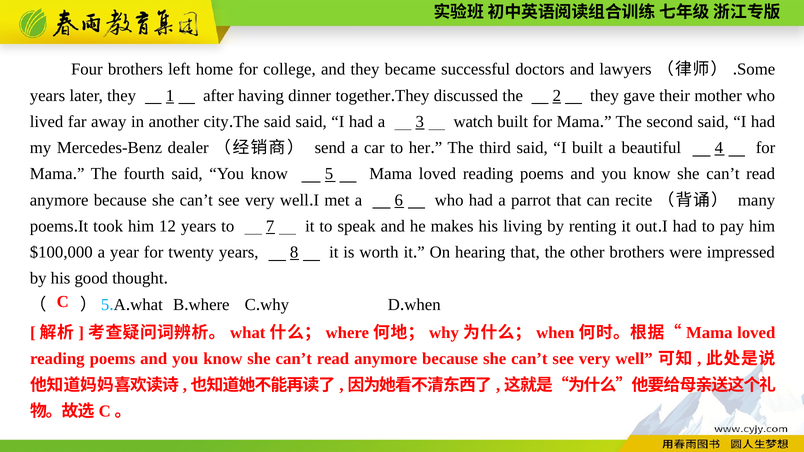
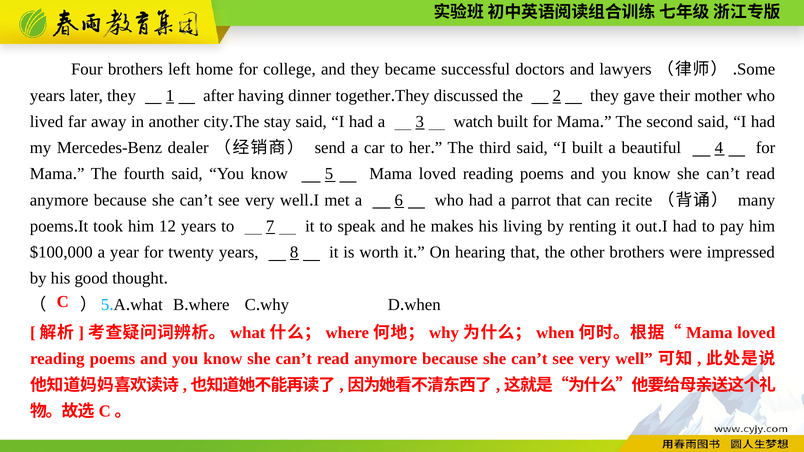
The said: said -> stay (277, 122)
